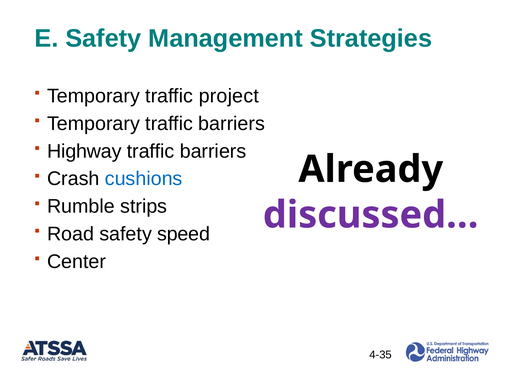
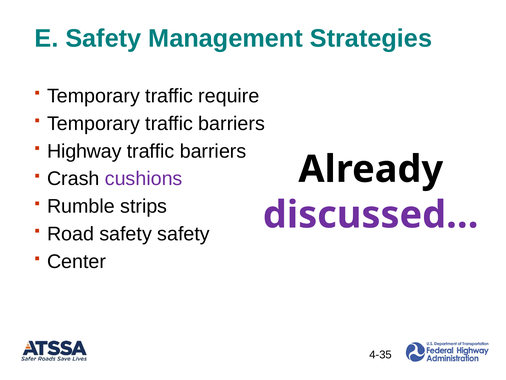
project: project -> require (229, 96)
cushions colour: blue -> purple (144, 179)
safety speed: speed -> safety (183, 234)
